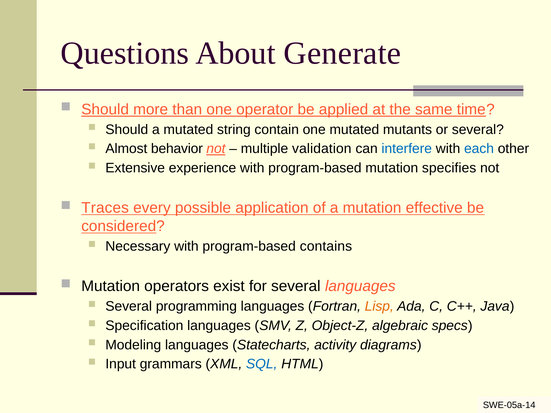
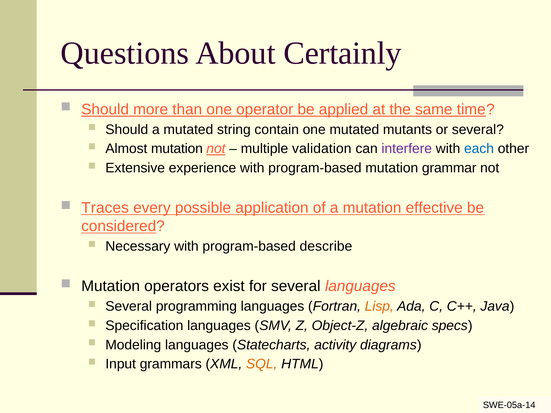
Generate: Generate -> Certainly (343, 53)
Almost behavior: behavior -> mutation (177, 149)
interfere colour: blue -> purple (407, 149)
specifies: specifies -> grammar (449, 168)
contains: contains -> describe (326, 246)
SQL colour: blue -> orange (262, 364)
